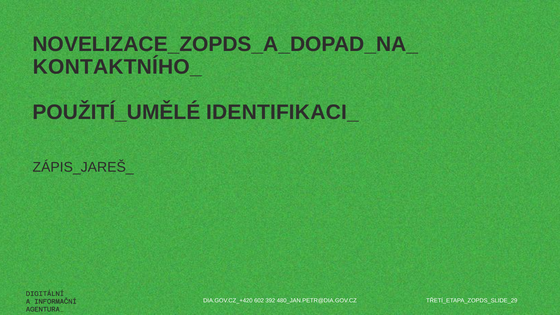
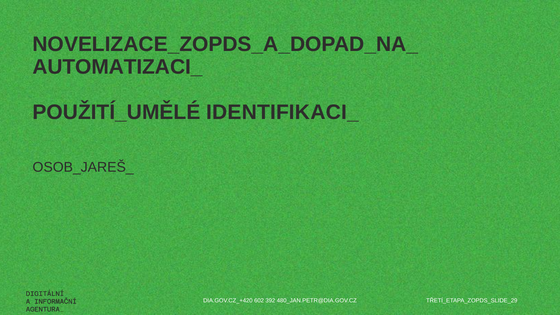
KONTAKTNÍHO_: KONTAKTNÍHO_ -> AUTOMATIZACI_ (117, 67)
ZÁPIS_JAREŠ_: ZÁPIS_JAREŠ_ -> OSOB_JAREŠ_ (83, 167)
